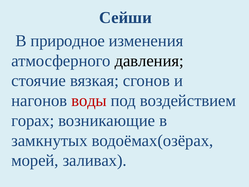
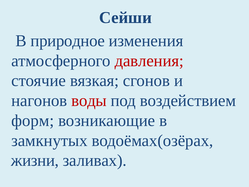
давления colour: black -> red (149, 61)
горах: горах -> форм (33, 120)
морей: морей -> жизни (35, 160)
